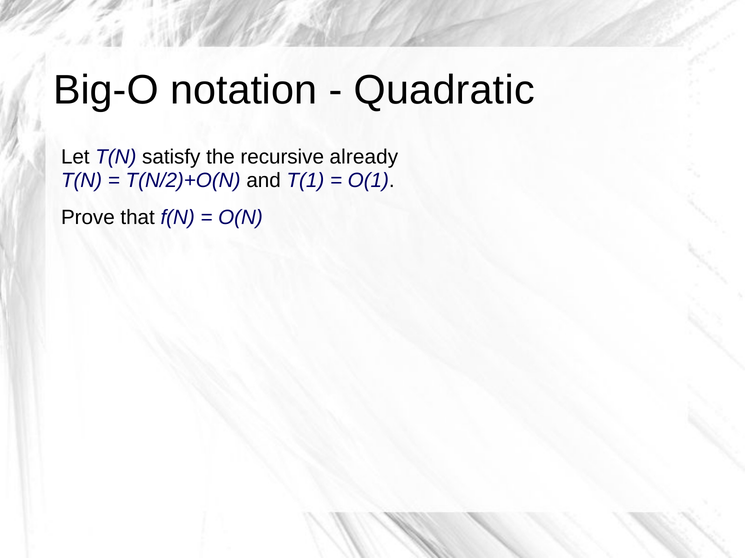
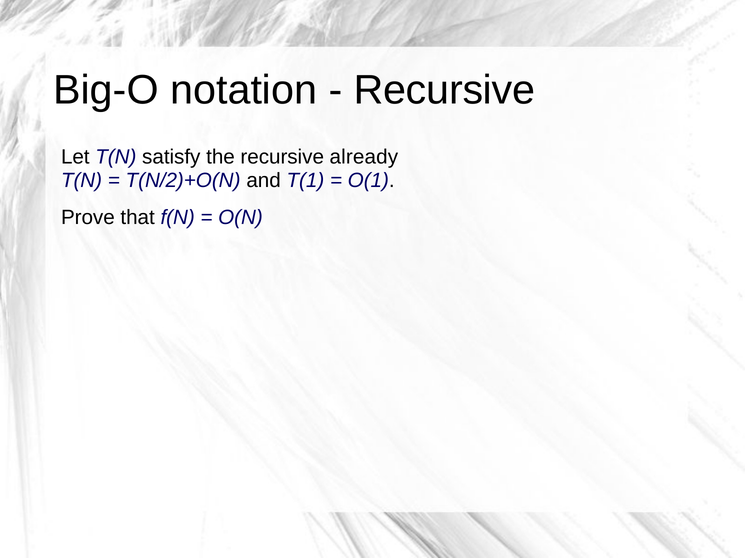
Quadratic: Quadratic -> Recursive (444, 90)
